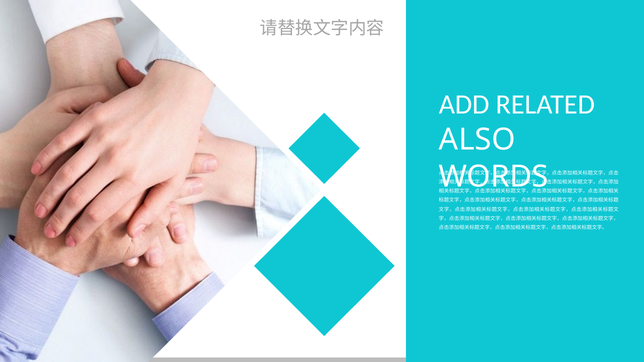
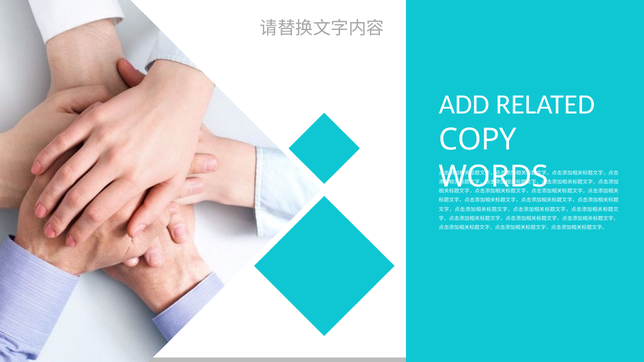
ALSO: ALSO -> COPY (478, 140)
